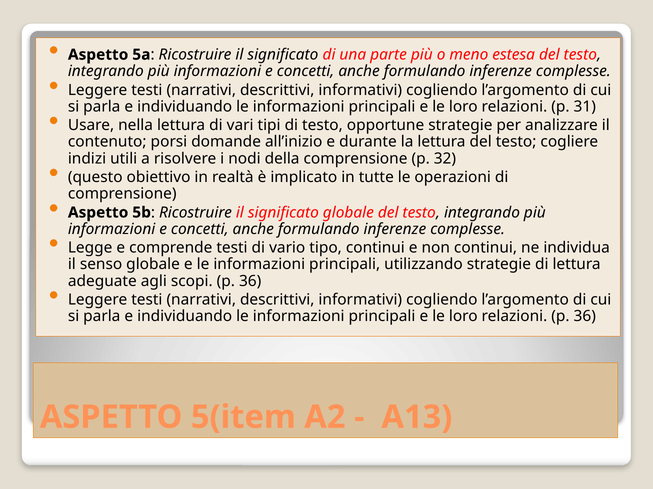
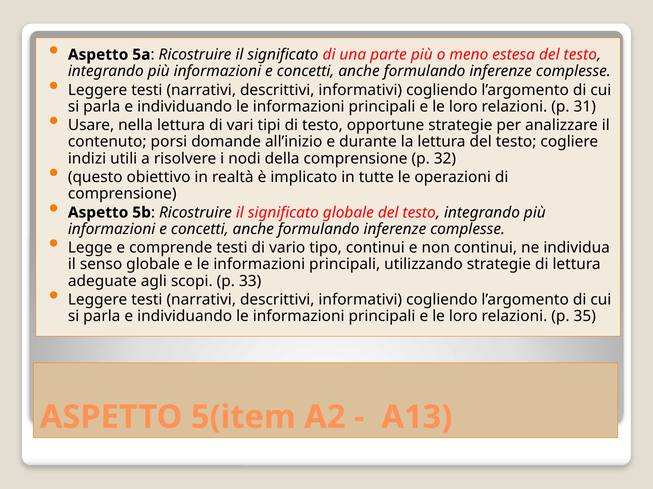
scopi p 36: 36 -> 33 (250, 281)
relazioni p 36: 36 -> 35 (585, 317)
